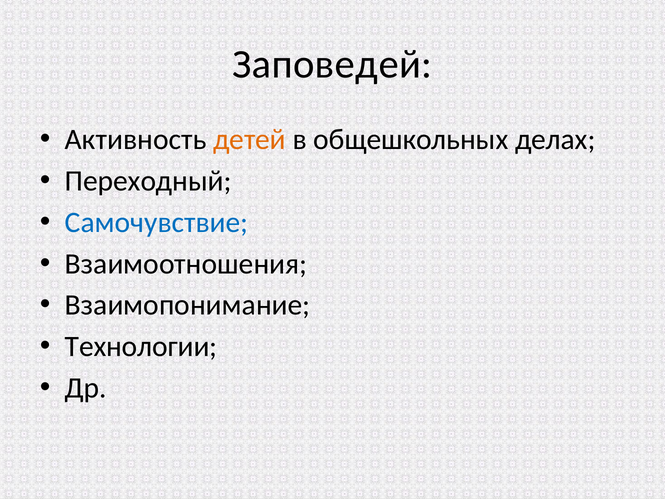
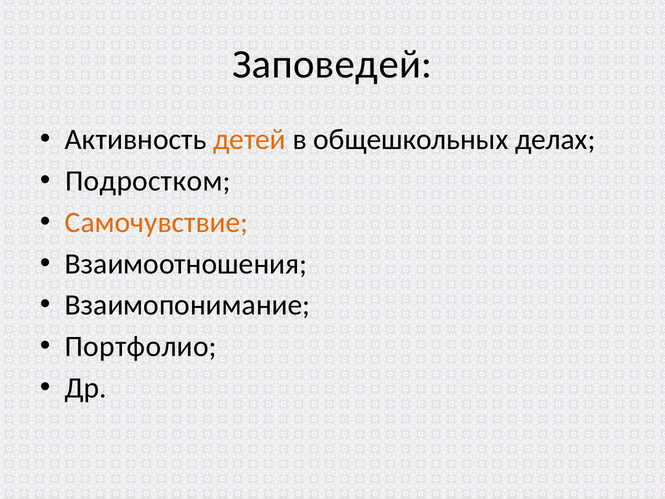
Переходный: Переходный -> Подростком (148, 181)
Самочувствие colour: blue -> orange (157, 222)
Технологии: Технологии -> Портфолио (141, 346)
